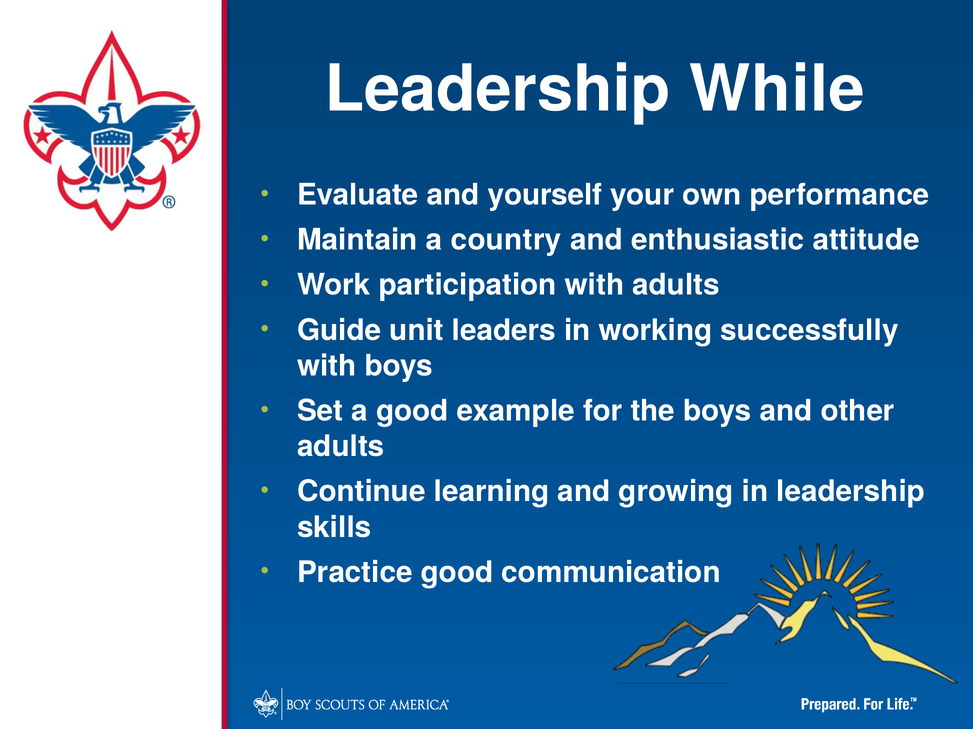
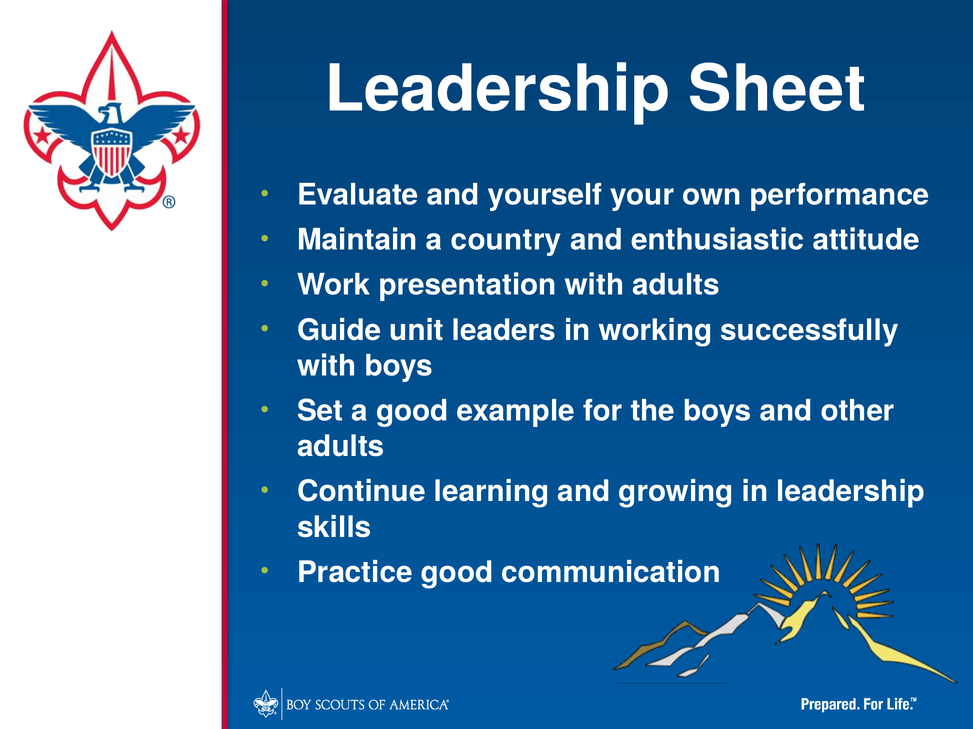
While: While -> Sheet (777, 90)
participation: participation -> presentation (468, 285)
